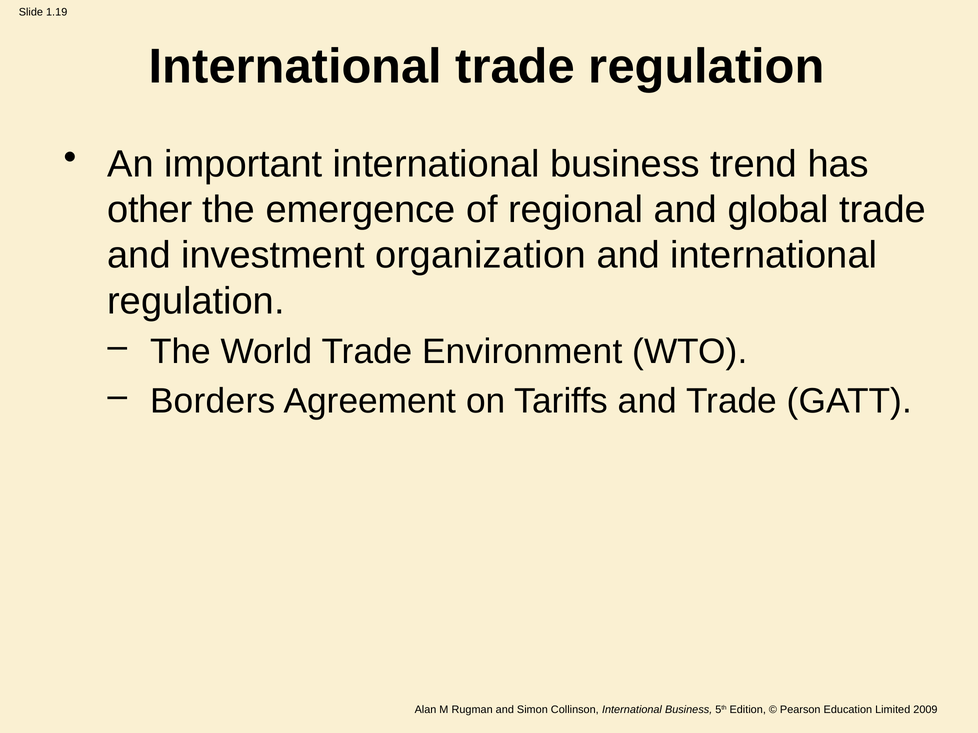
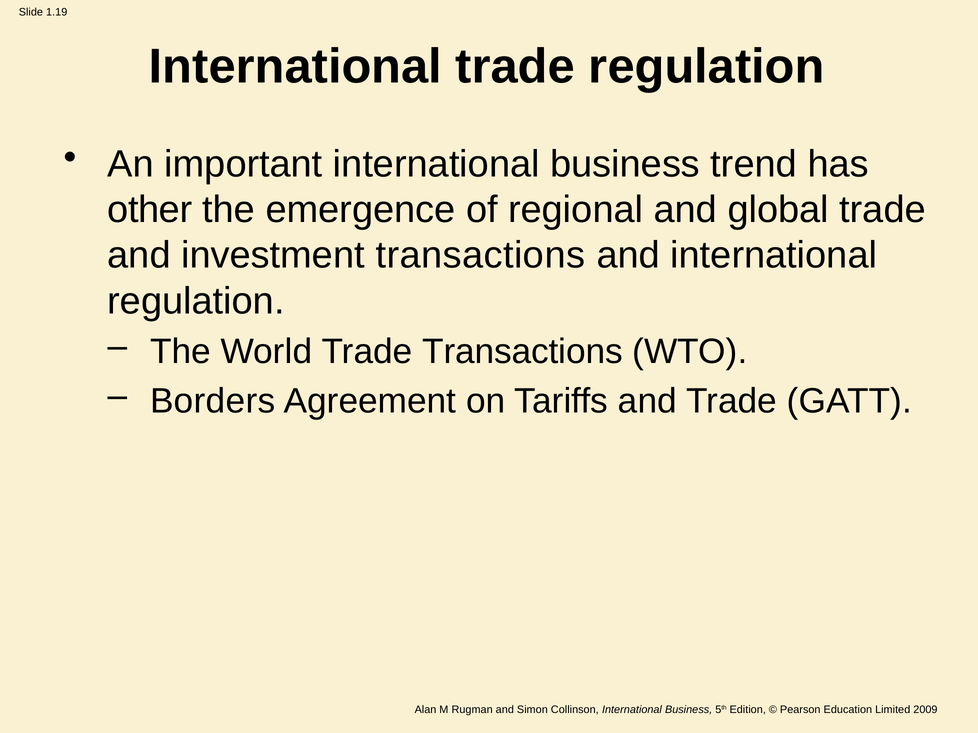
investment organization: organization -> transactions (480, 256)
Trade Environment: Environment -> Transactions (522, 352)
